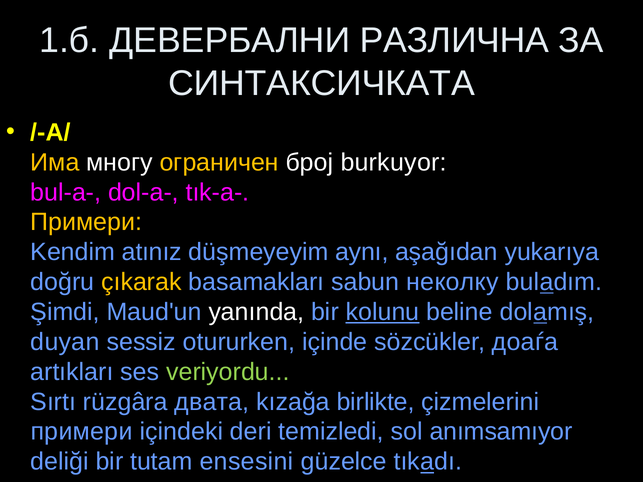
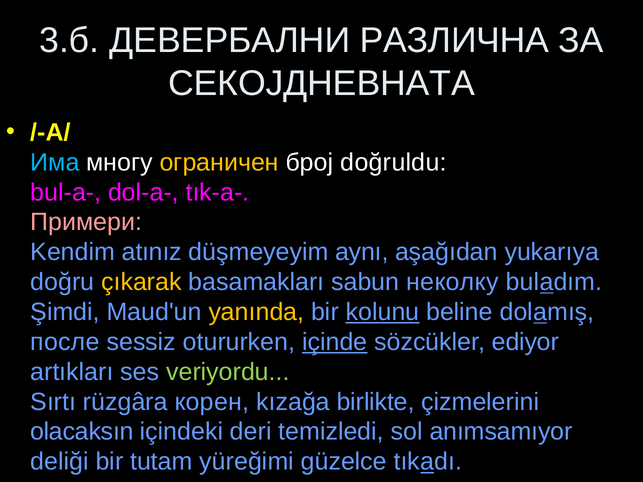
1.б: 1.б -> 3.б (69, 41)
СИНТАКСИЧКАТА: СИНТАКСИЧКАТА -> СЕКОЈДНЕВНАТА (321, 83)
Има colour: yellow -> light blue (55, 162)
burkuyor: burkuyor -> doğruldu (394, 162)
Примери colour: yellow -> pink (86, 222)
yanında colour: white -> yellow (256, 312)
duyan: duyan -> после (65, 342)
içinde underline: none -> present (335, 342)
доаѓа: доаѓа -> ediyor (525, 342)
двата: двата -> корен (212, 402)
примери: примери -> olacaksın (82, 432)
ensesini: ensesini -> yüreğimi (247, 462)
